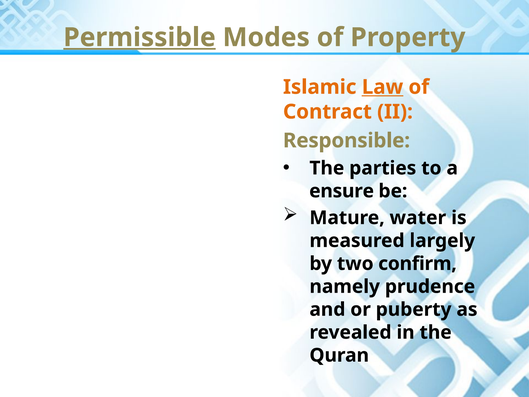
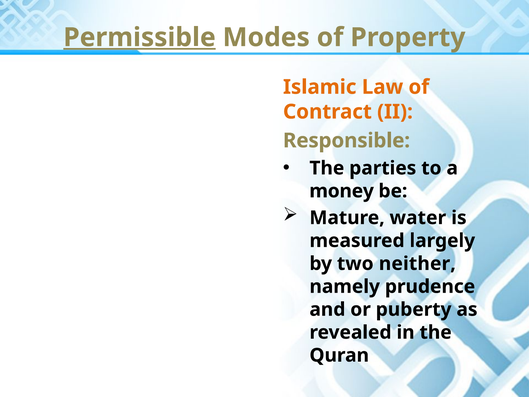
Law underline: present -> none (382, 87)
ensure: ensure -> money (342, 191)
confirm: confirm -> neither (417, 263)
